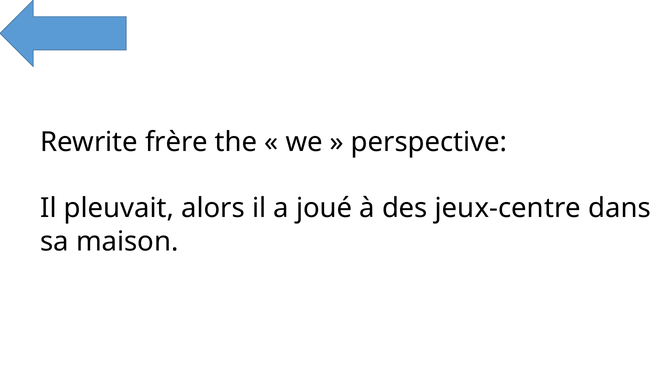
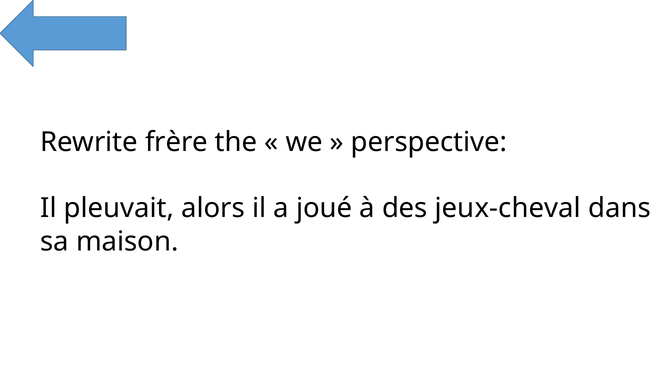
jeux-centre: jeux-centre -> jeux-cheval (508, 208)
